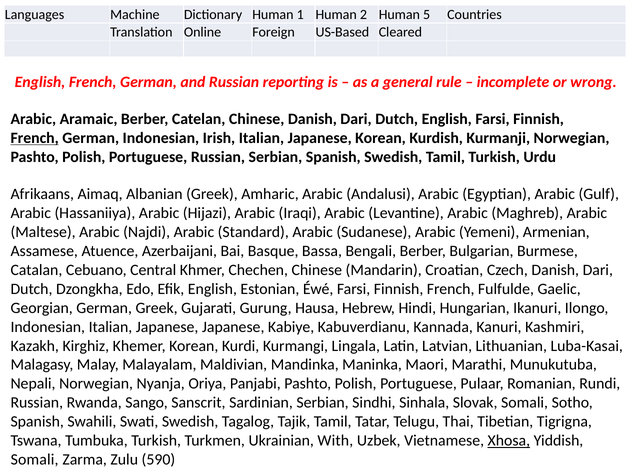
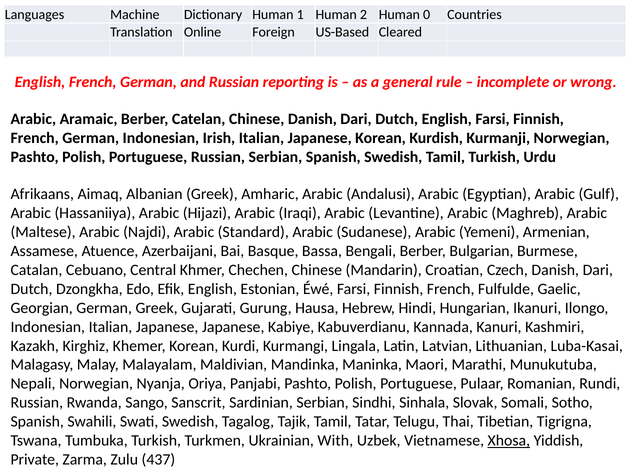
5: 5 -> 0 (427, 15)
French underline: present -> none (35, 138)
Somali: Somali -> Private (35, 460)
590: 590 -> 437 (158, 460)
